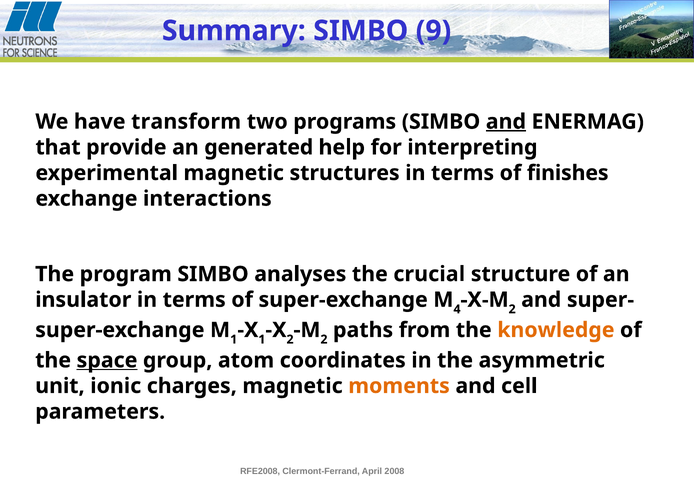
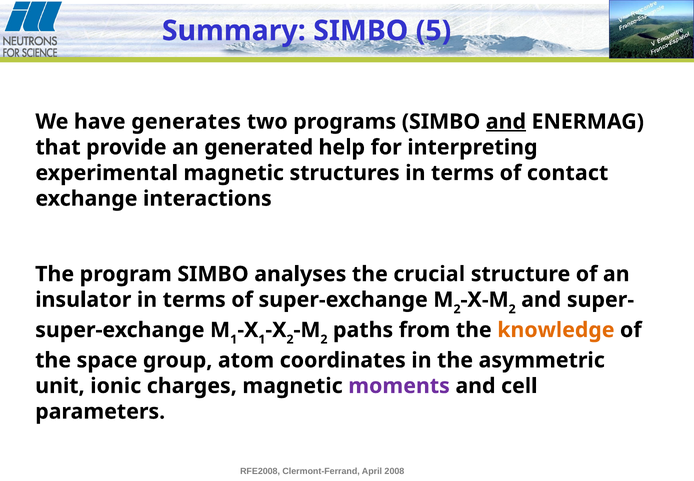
9: 9 -> 5 (433, 31)
transform: transform -> generates (186, 122)
finishes: finishes -> contact (568, 173)
4: 4 -> 2 (457, 309)
space underline: present -> none (107, 360)
moments colour: orange -> purple (399, 386)
